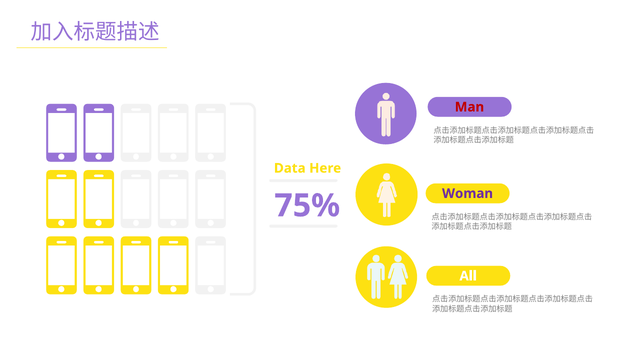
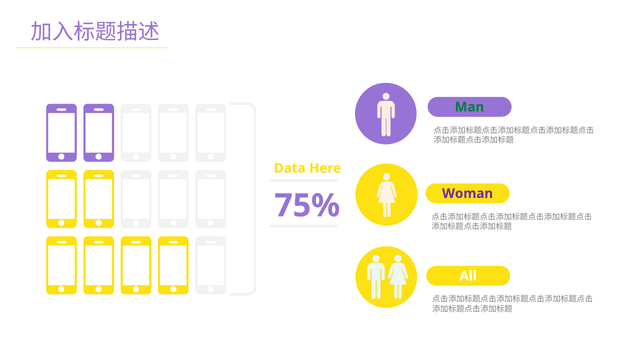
Man colour: red -> green (469, 107)
